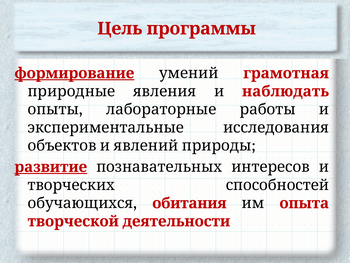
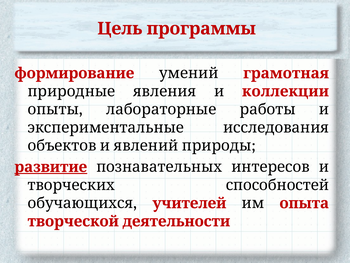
формирование underline: present -> none (74, 73)
наблюдать: наблюдать -> коллекции (285, 91)
обитания: обитания -> учителей (189, 203)
